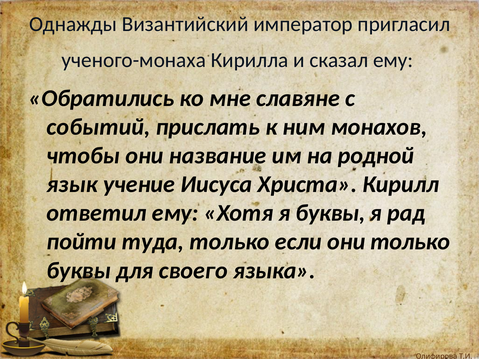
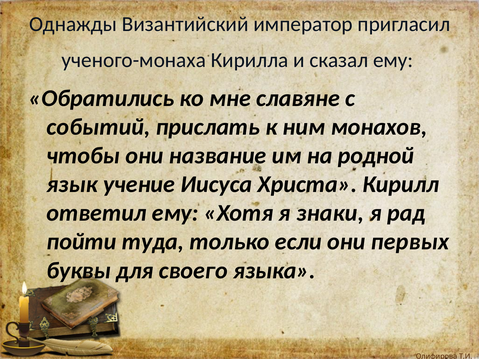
я буквы: буквы -> знаки (330, 213)
они только: только -> первых (410, 242)
